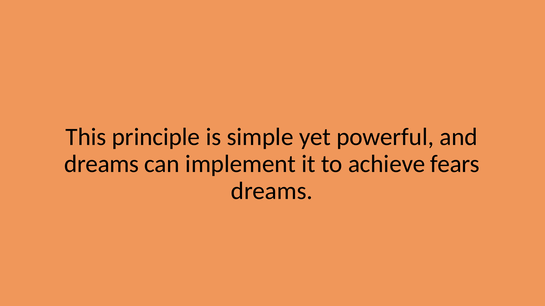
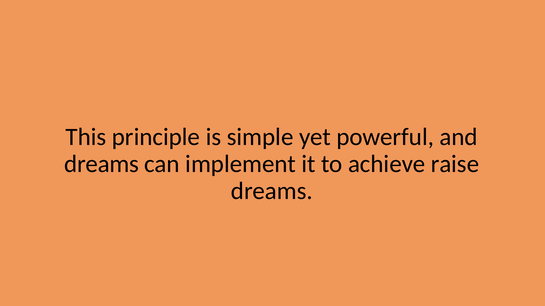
fears: fears -> raise (455, 164)
